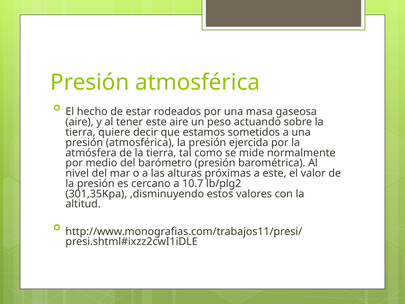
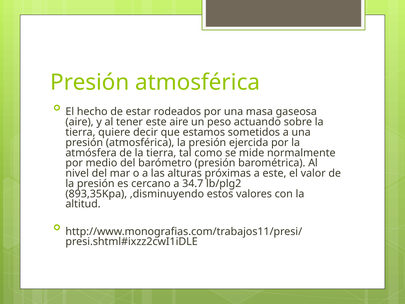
10.7: 10.7 -> 34.7 (193, 183)
301,35Kpa: 301,35Kpa -> 893,35Kpa (96, 194)
